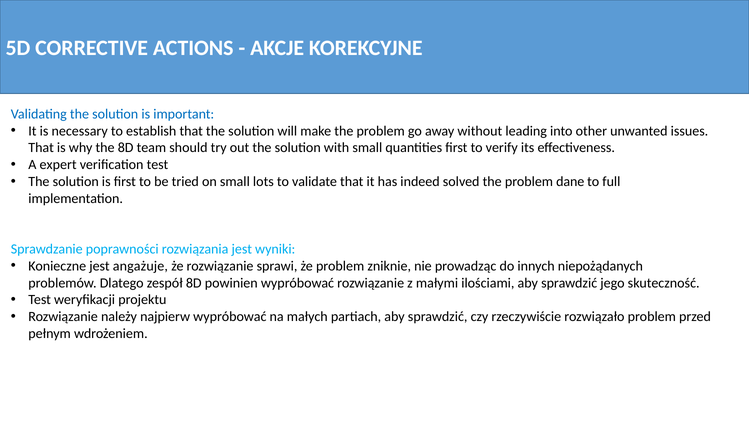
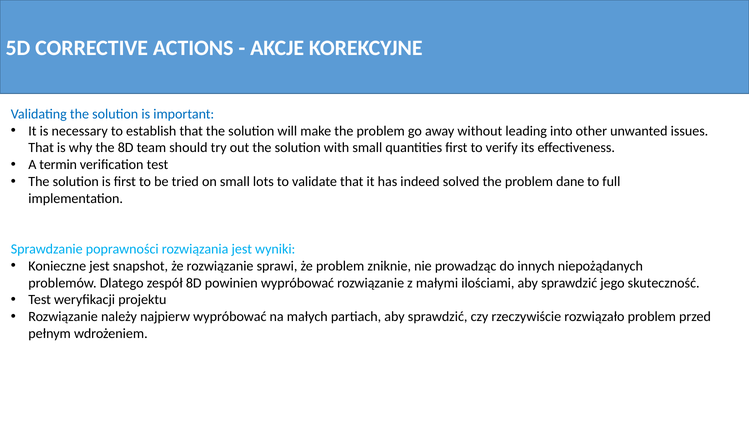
expert: expert -> termin (58, 164)
angażuje: angażuje -> snapshot (140, 266)
